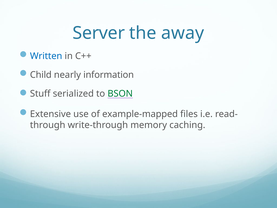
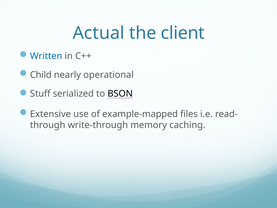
Server: Server -> Actual (99, 33)
away: away -> client (183, 33)
information: information -> operational (109, 75)
BSON colour: green -> black (120, 94)
